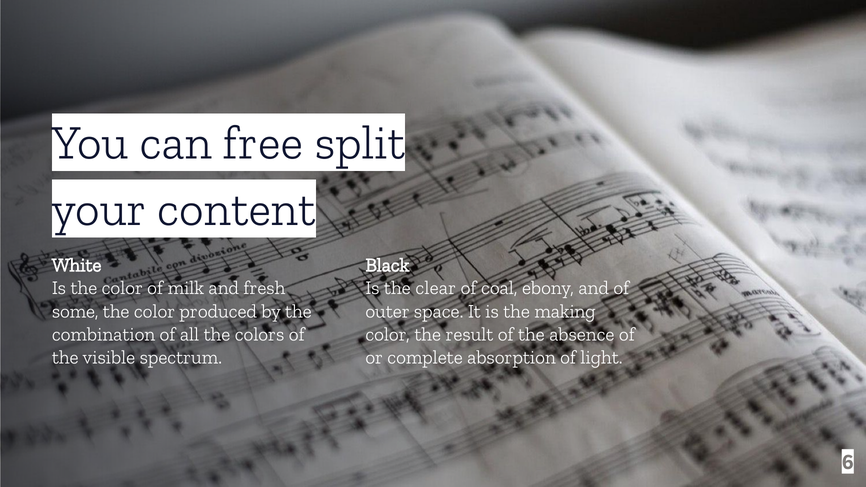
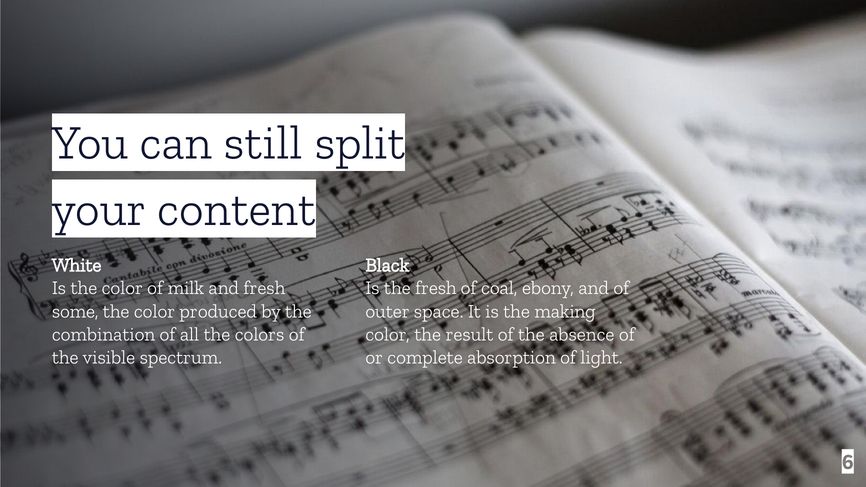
free: free -> still (263, 143)
the clear: clear -> fresh (436, 288)
